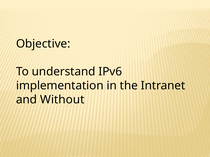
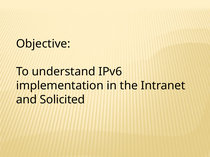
Without: Without -> Solicited (62, 100)
